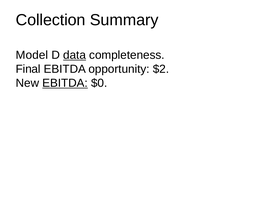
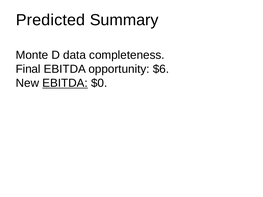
Collection: Collection -> Predicted (50, 20)
Model: Model -> Monte (32, 55)
data underline: present -> none (75, 55)
$2: $2 -> $6 (161, 69)
